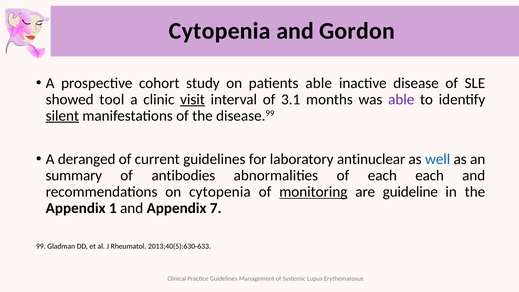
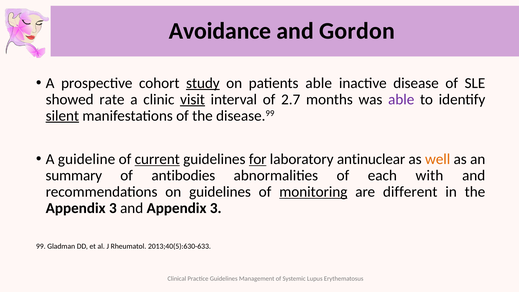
Cytopenia: Cytopenia -> Avoidance (220, 31)
study underline: none -> present (203, 83)
tool: tool -> rate (112, 99)
3.1: 3.1 -> 2.7 (291, 99)
deranged: deranged -> guideline (87, 159)
current underline: none -> present (157, 159)
for underline: none -> present (258, 159)
well colour: blue -> orange (438, 159)
each each: each -> with (429, 175)
on cytopenia: cytopenia -> guidelines (220, 192)
guideline: guideline -> different (410, 192)
1: 1 -> 3 (113, 208)
and Appendix 7: 7 -> 3 (216, 208)
